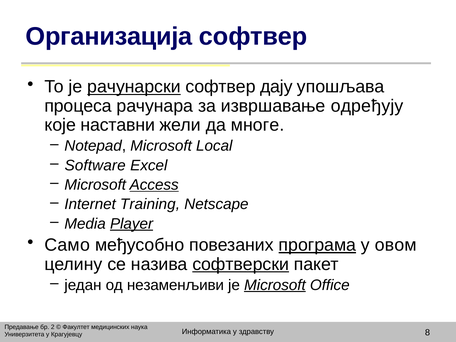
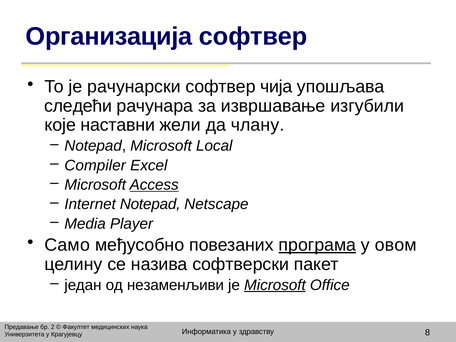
рачунарски underline: present -> none (134, 87)
дају: дају -> чија (276, 87)
процеса: процеса -> следећи (78, 106)
одређују: одређују -> изгубили (367, 106)
многе: многе -> члану (258, 125)
Software: Software -> Compiler (95, 165)
Internet Training: Training -> Notepad (150, 204)
Player underline: present -> none (132, 224)
софтверски underline: present -> none (241, 264)
